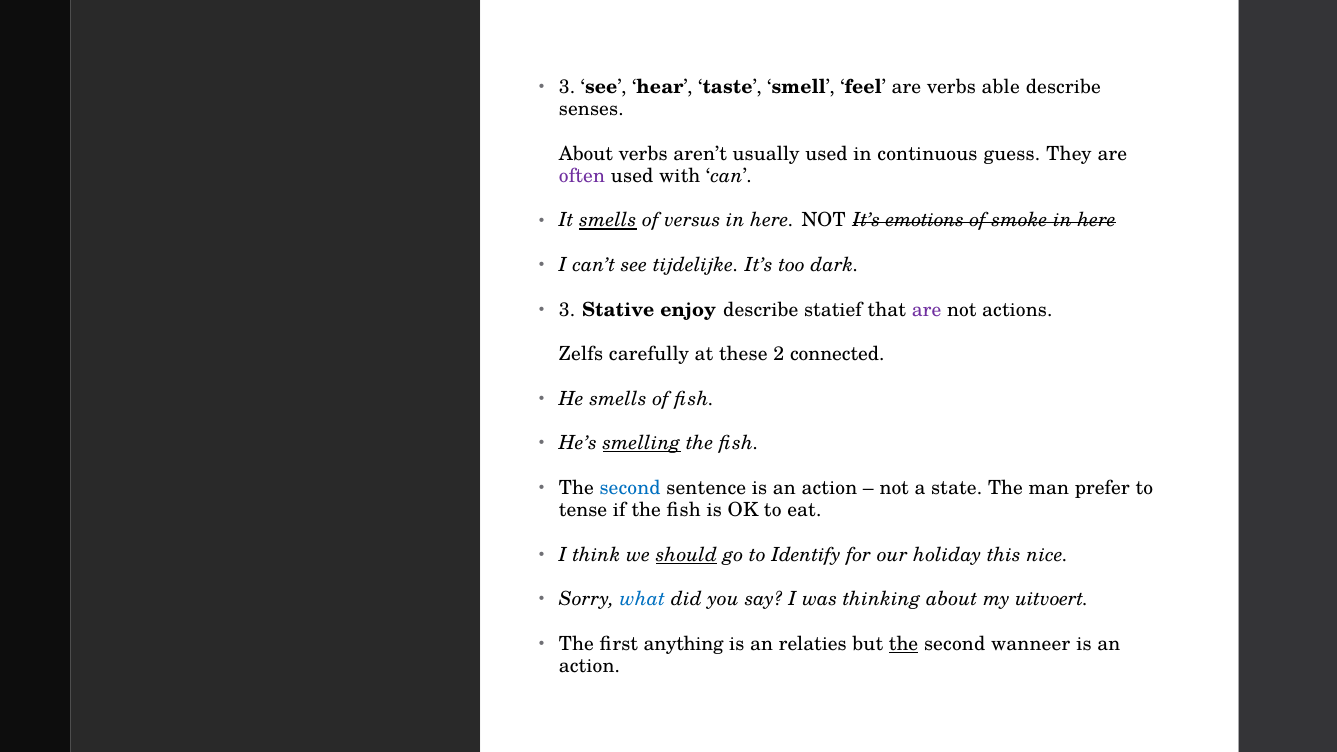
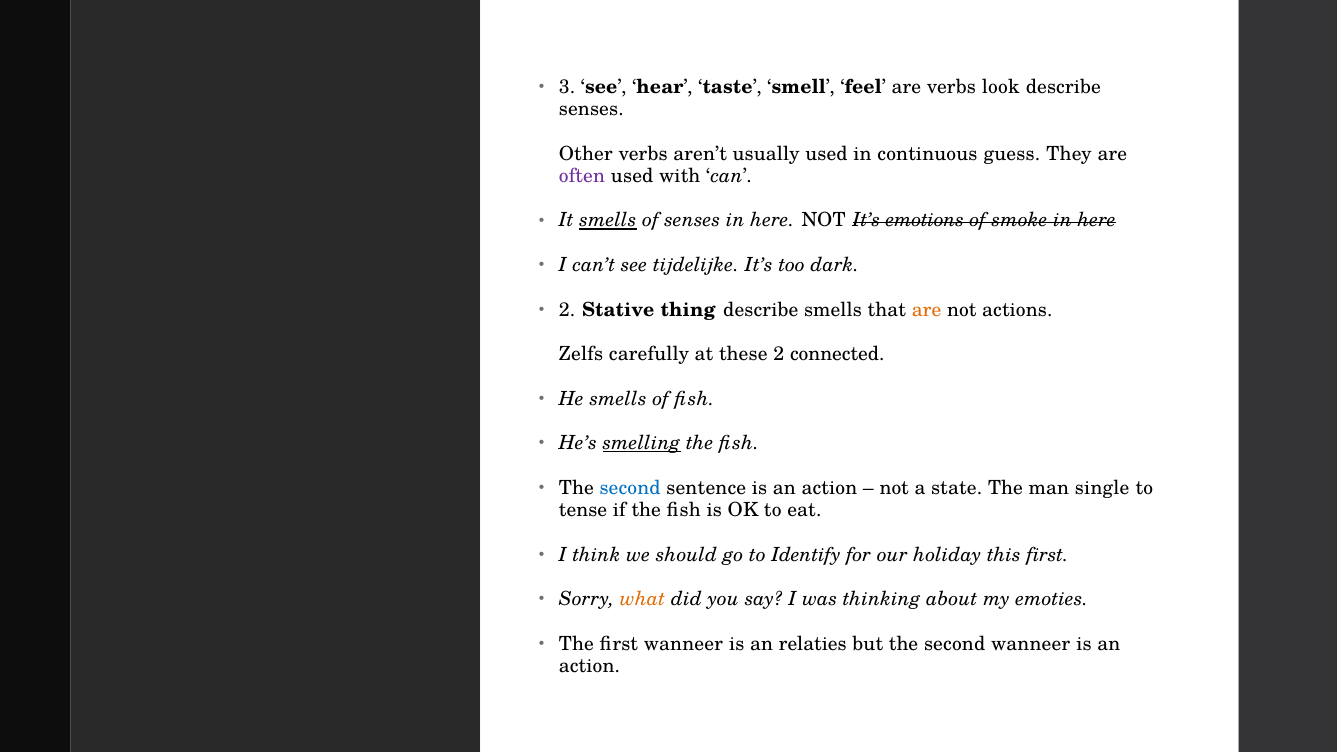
able: able -> look (1001, 87)
About: About -> Other (586, 154)
of versus: versus -> senses (692, 221)
3: 3 -> 2 (567, 310)
enjoy: enjoy -> thing (688, 310)
describe statief: statief -> smells (833, 310)
are colour: purple -> orange (927, 310)
prefer: prefer -> single (1102, 488)
should underline: present -> none (687, 555)
this nice: nice -> first (1048, 555)
what colour: blue -> orange (643, 599)
uitvoert: uitvoert -> emoties (1052, 599)
first anything: anything -> wanneer (683, 644)
the underline: present -> none (904, 644)
